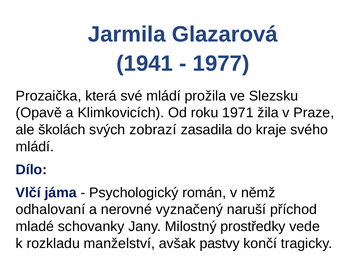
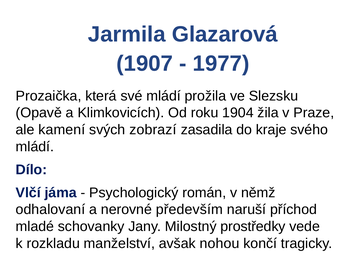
1941: 1941 -> 1907 (145, 64)
1971: 1971 -> 1904 (238, 113)
školách: školách -> kamení (62, 130)
vyznačený: vyznačený -> především (189, 210)
pastvy: pastvy -> nohou (219, 244)
